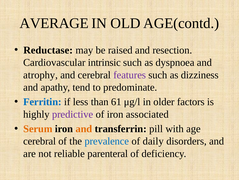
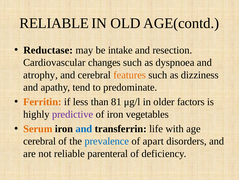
AVERAGE: AVERAGE -> RELIABLE (54, 23)
raised: raised -> intake (120, 50)
intrinsic: intrinsic -> changes (104, 62)
features colour: purple -> orange (130, 75)
Ferritin colour: blue -> orange (42, 101)
61: 61 -> 81 (116, 101)
associated: associated -> vegetables (147, 114)
and colour: orange -> blue (84, 128)
pill: pill -> life (156, 128)
daily: daily -> apart (153, 141)
